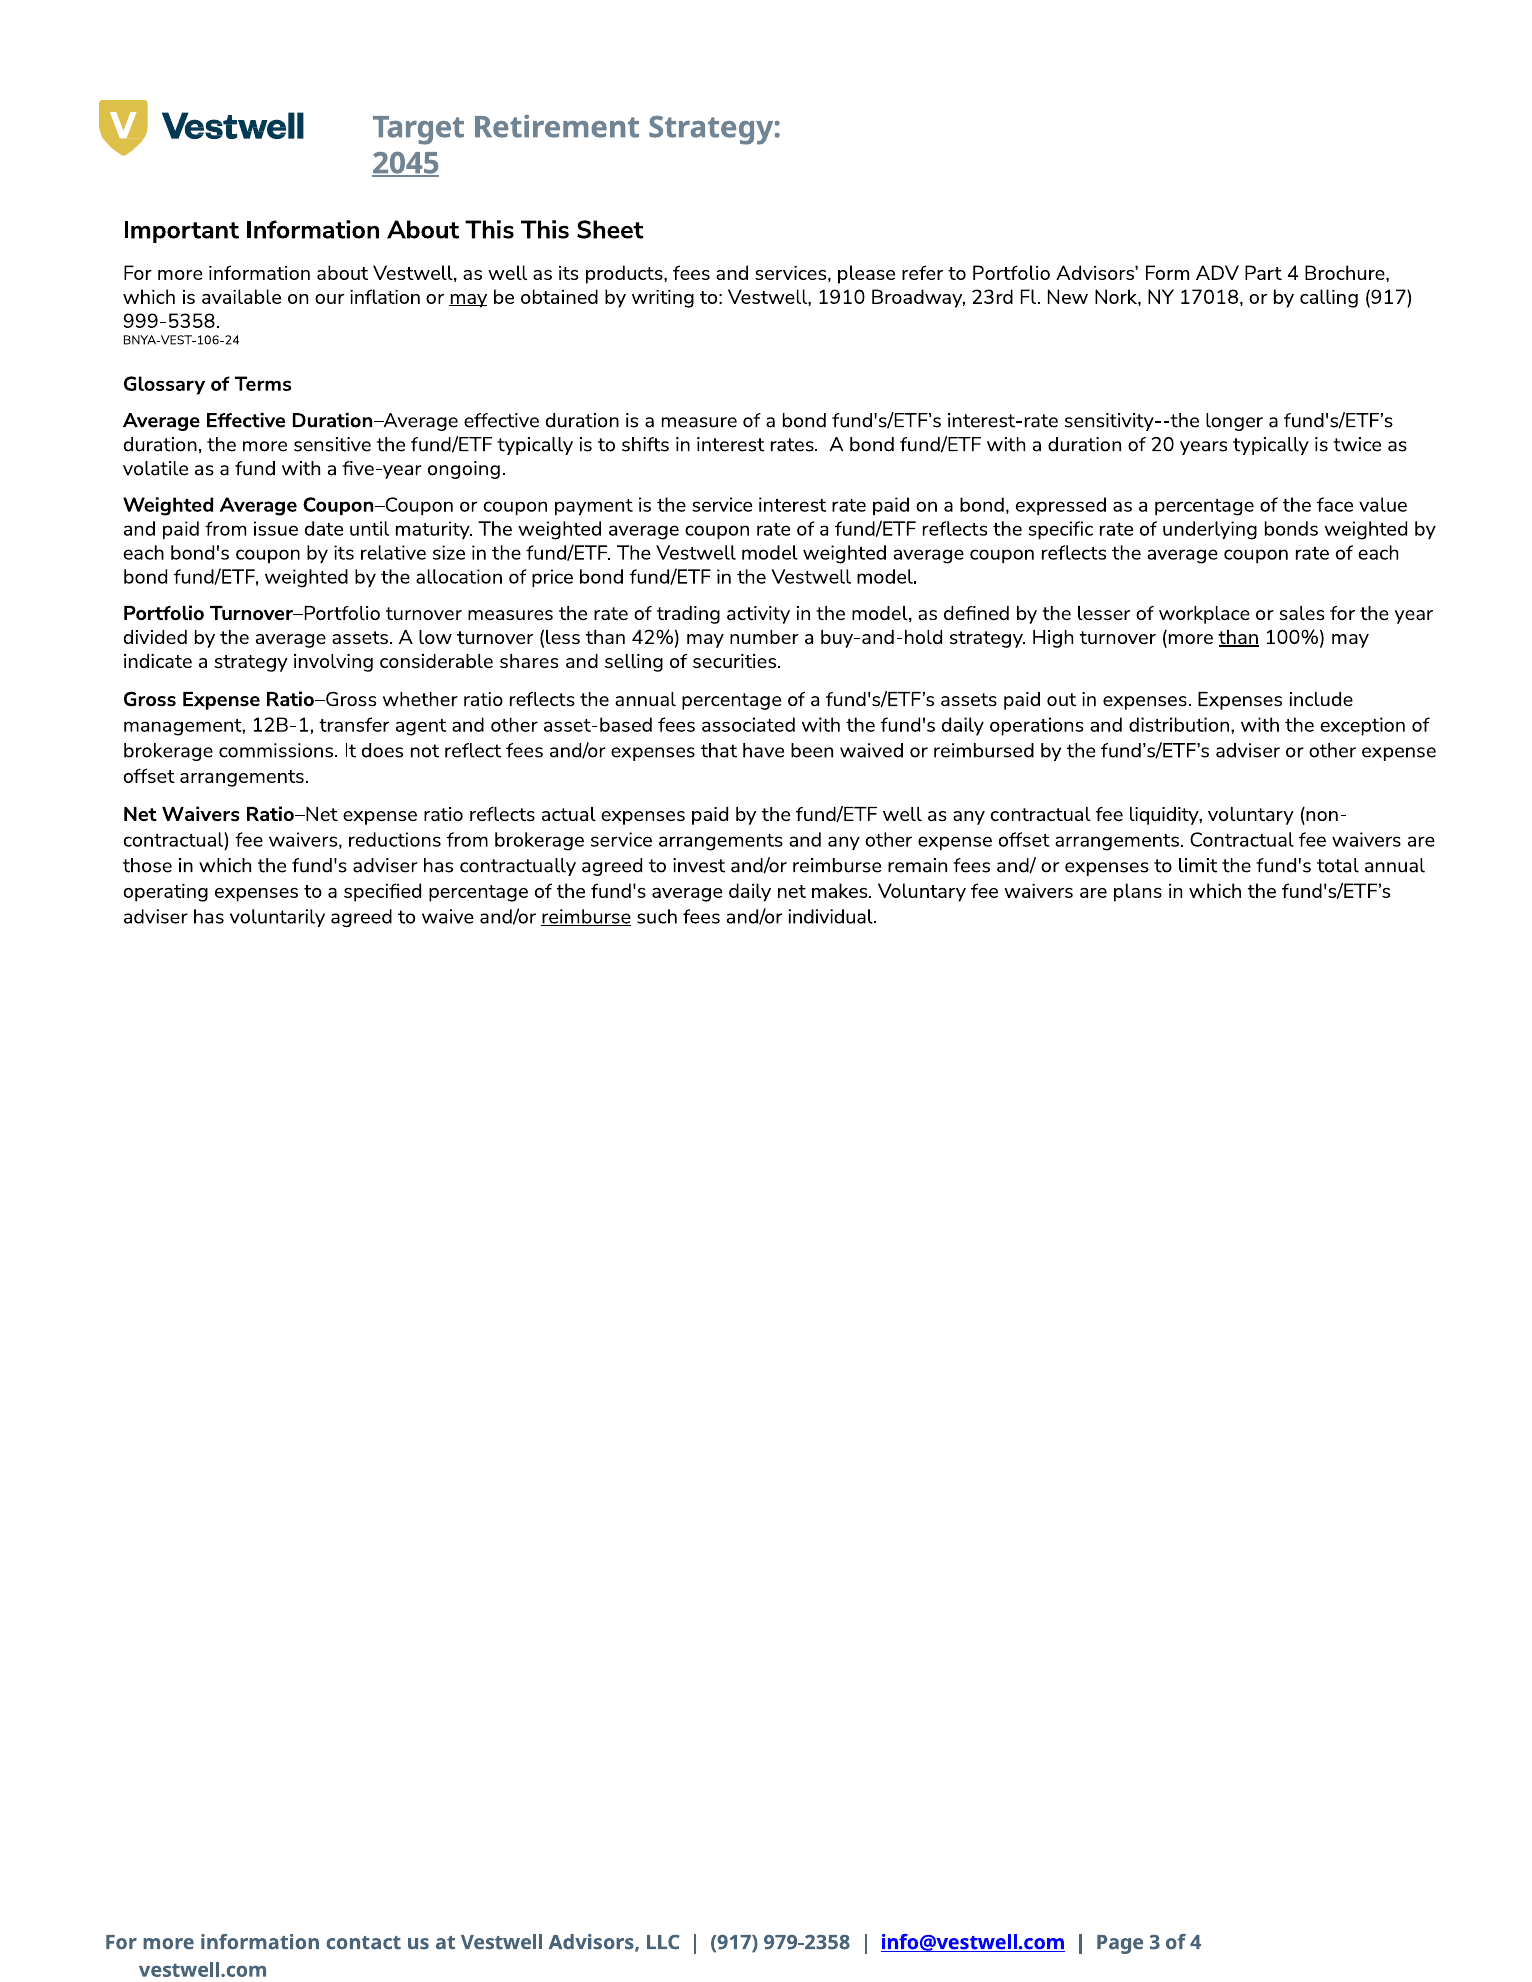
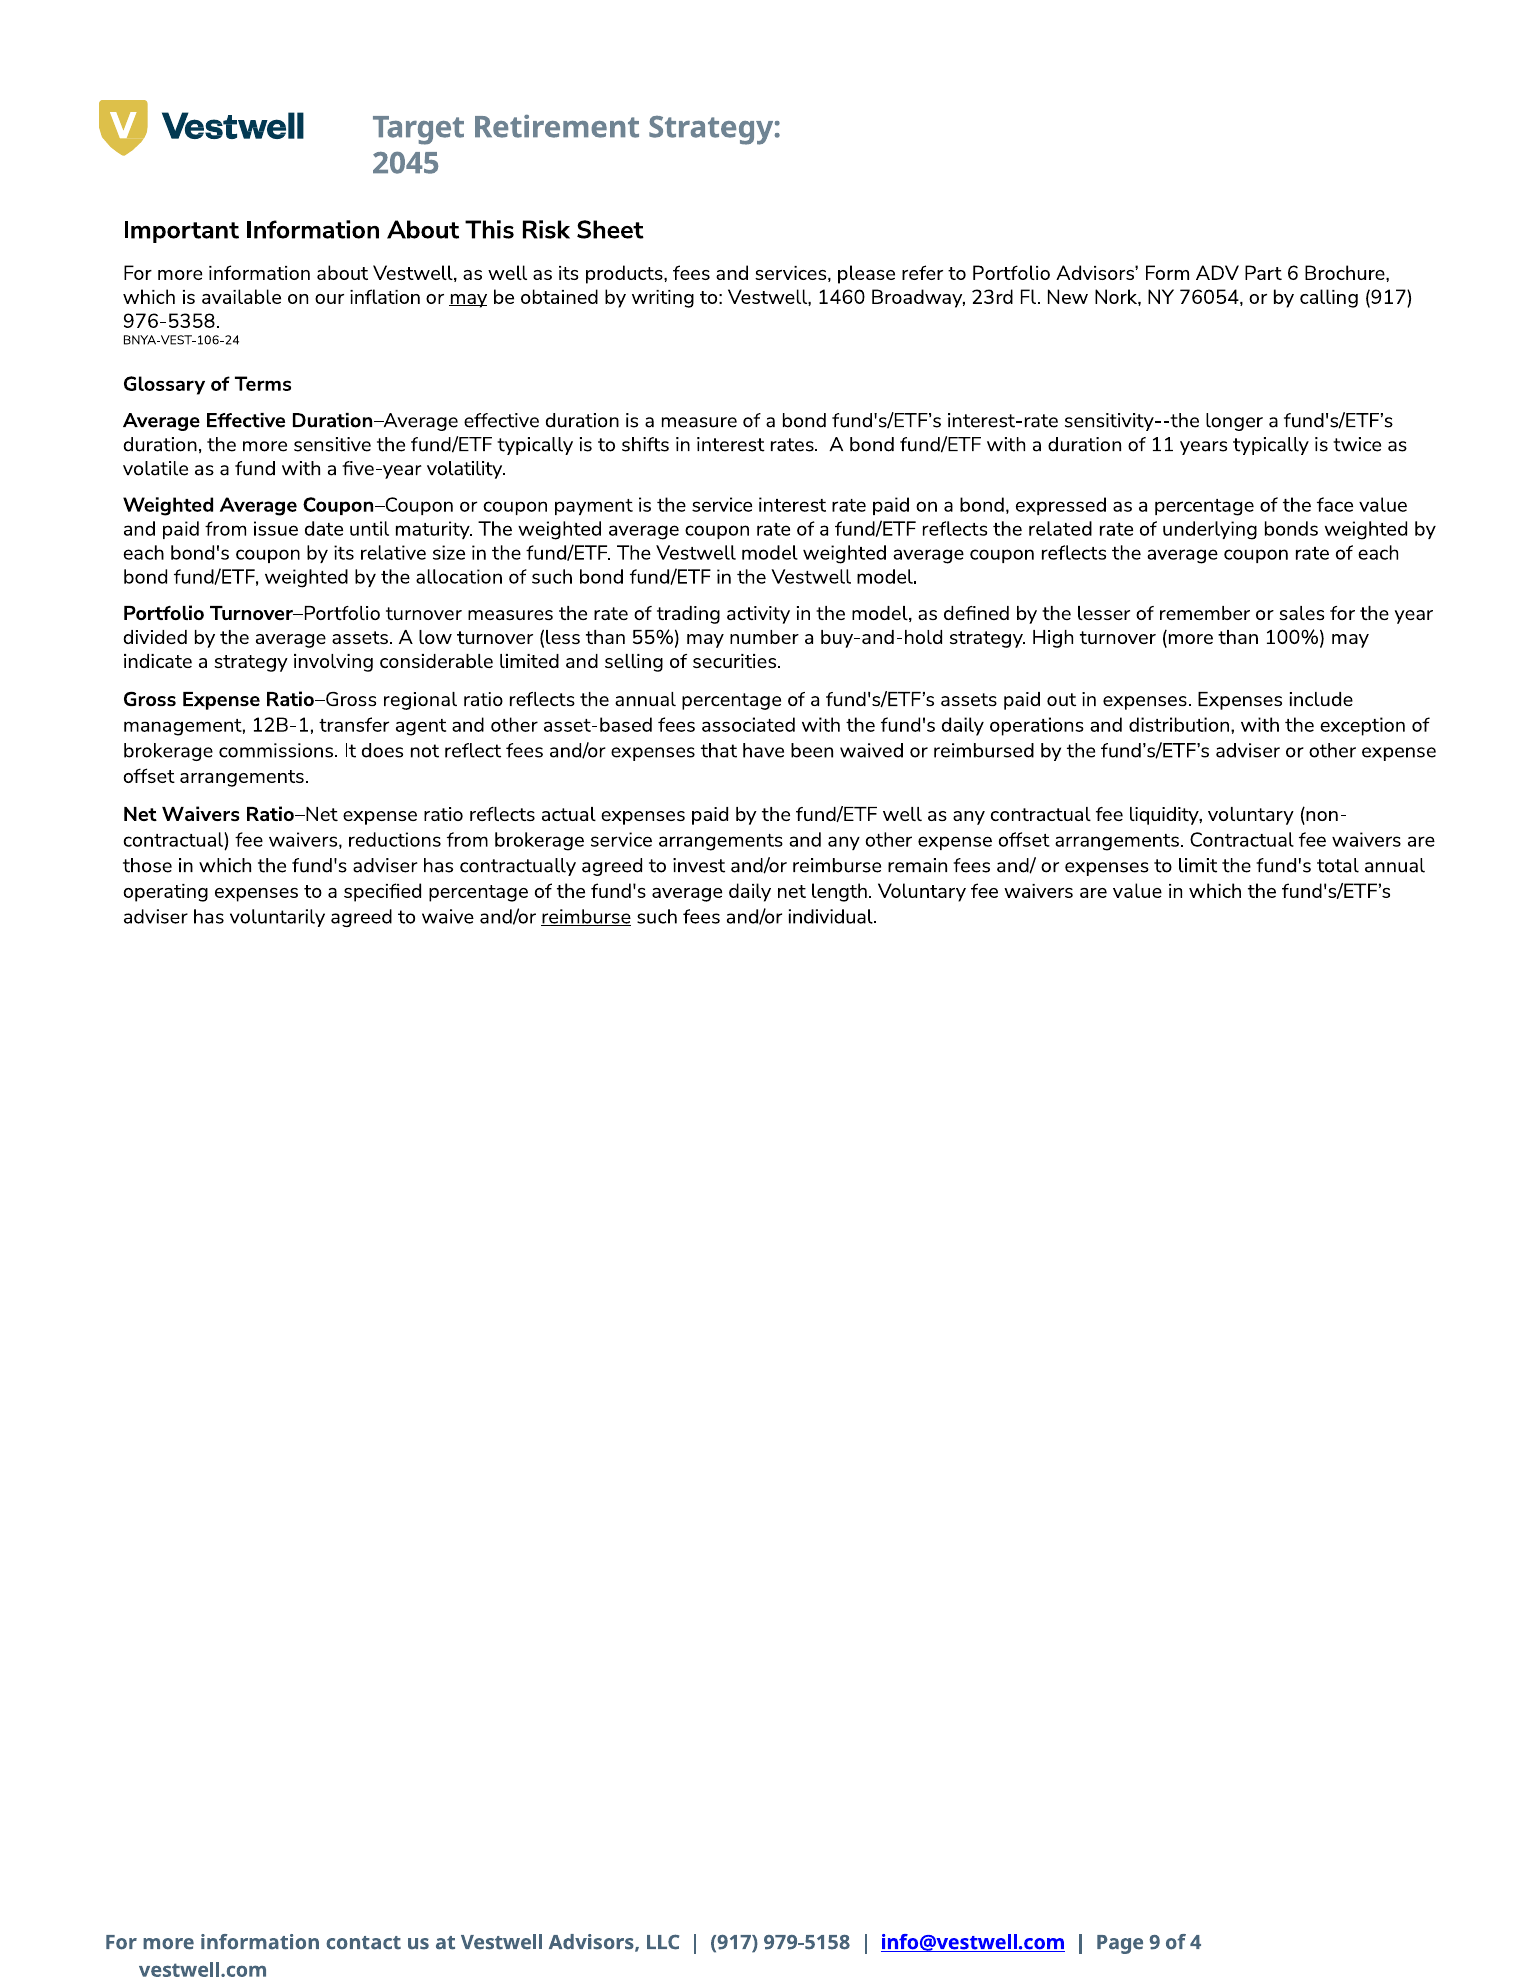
2045 underline: present -> none (406, 164)
This This: This -> Risk (545, 230)
Part 4: 4 -> 6 (1293, 273)
1910: 1910 -> 1460 (841, 297)
17018: 17018 -> 76054 (1211, 297)
999-5358: 999-5358 -> 976-5358 (171, 321)
20: 20 -> 11 (1163, 445)
ongoing: ongoing -> volatility (467, 469)
specific: specific -> related (1060, 529)
of price: price -> such (552, 577)
workplace: workplace -> remember (1204, 614)
42%: 42% -> 55% (656, 638)
than underline: present -> none (1239, 638)
shares: shares -> limited (529, 662)
whether: whether -> regional (420, 700)
makes: makes -> length (842, 891)
are plans: plans -> value (1137, 891)
979-2358: 979-2358 -> 979-5158 (807, 1943)
3: 3 -> 9 (1155, 1943)
